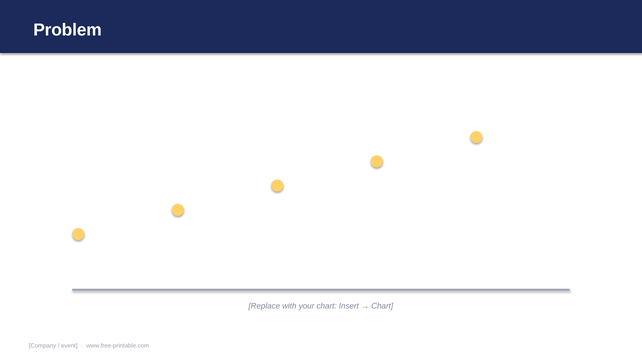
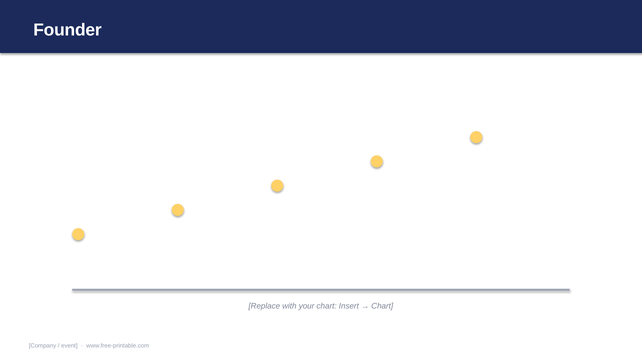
Problem: Problem -> Founder (68, 30)
